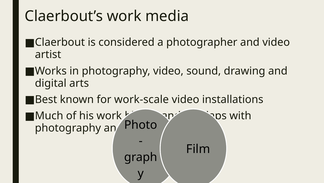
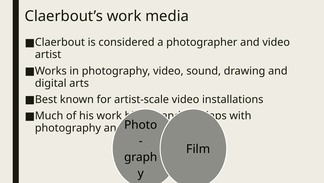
work-scale: work-scale -> artist-scale (142, 99)
